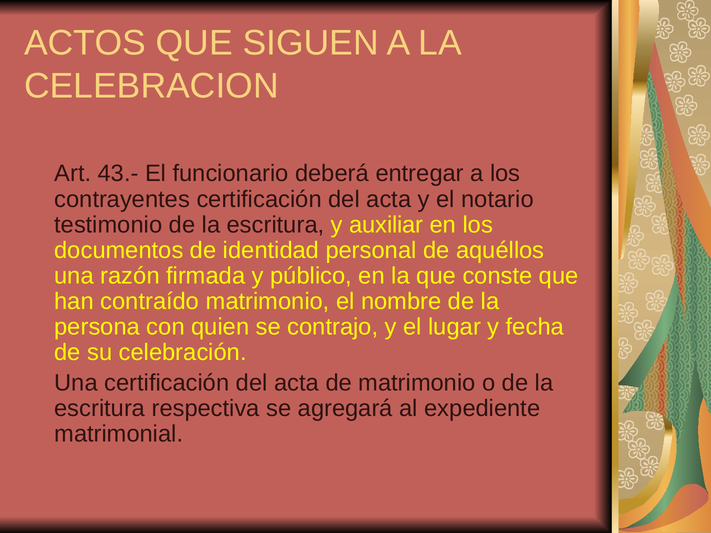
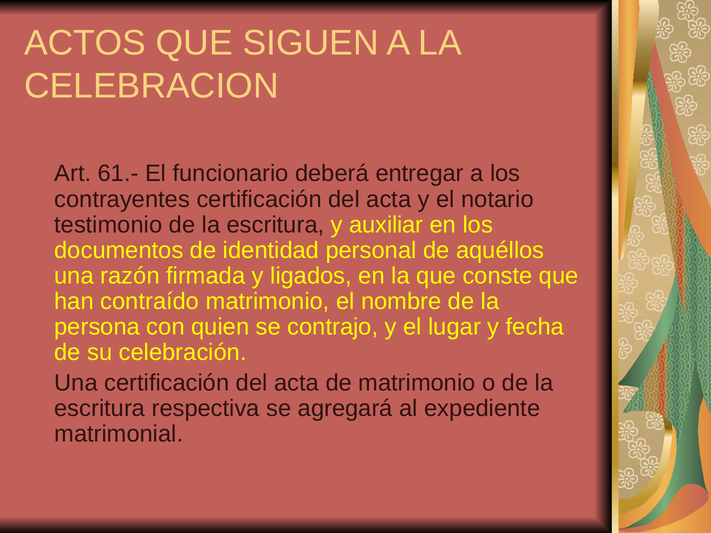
43.-: 43.- -> 61.- (118, 174)
público: público -> ligados (311, 276)
